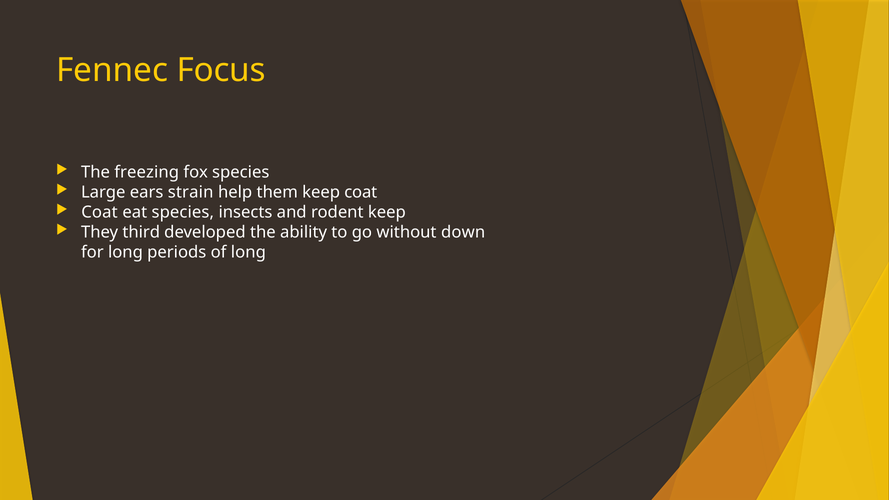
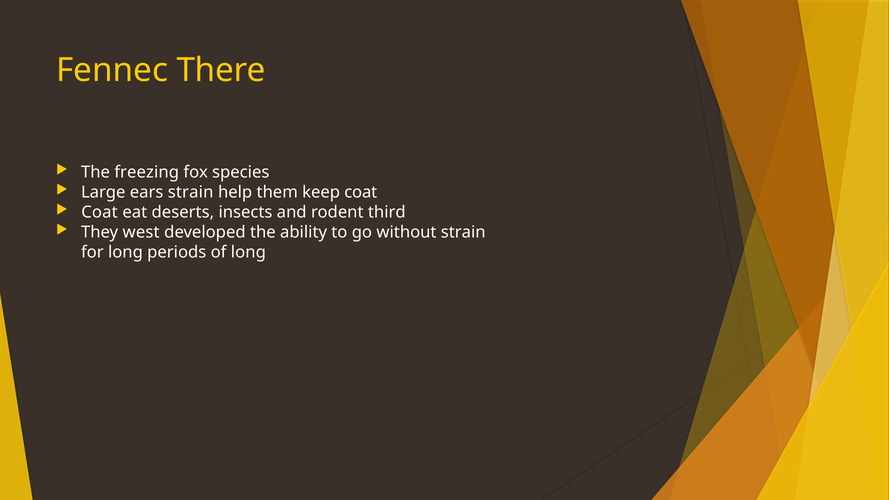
Focus: Focus -> There (221, 70)
eat species: species -> deserts (183, 212)
rodent keep: keep -> third (387, 212)
third: third -> west (141, 232)
without down: down -> strain (463, 232)
